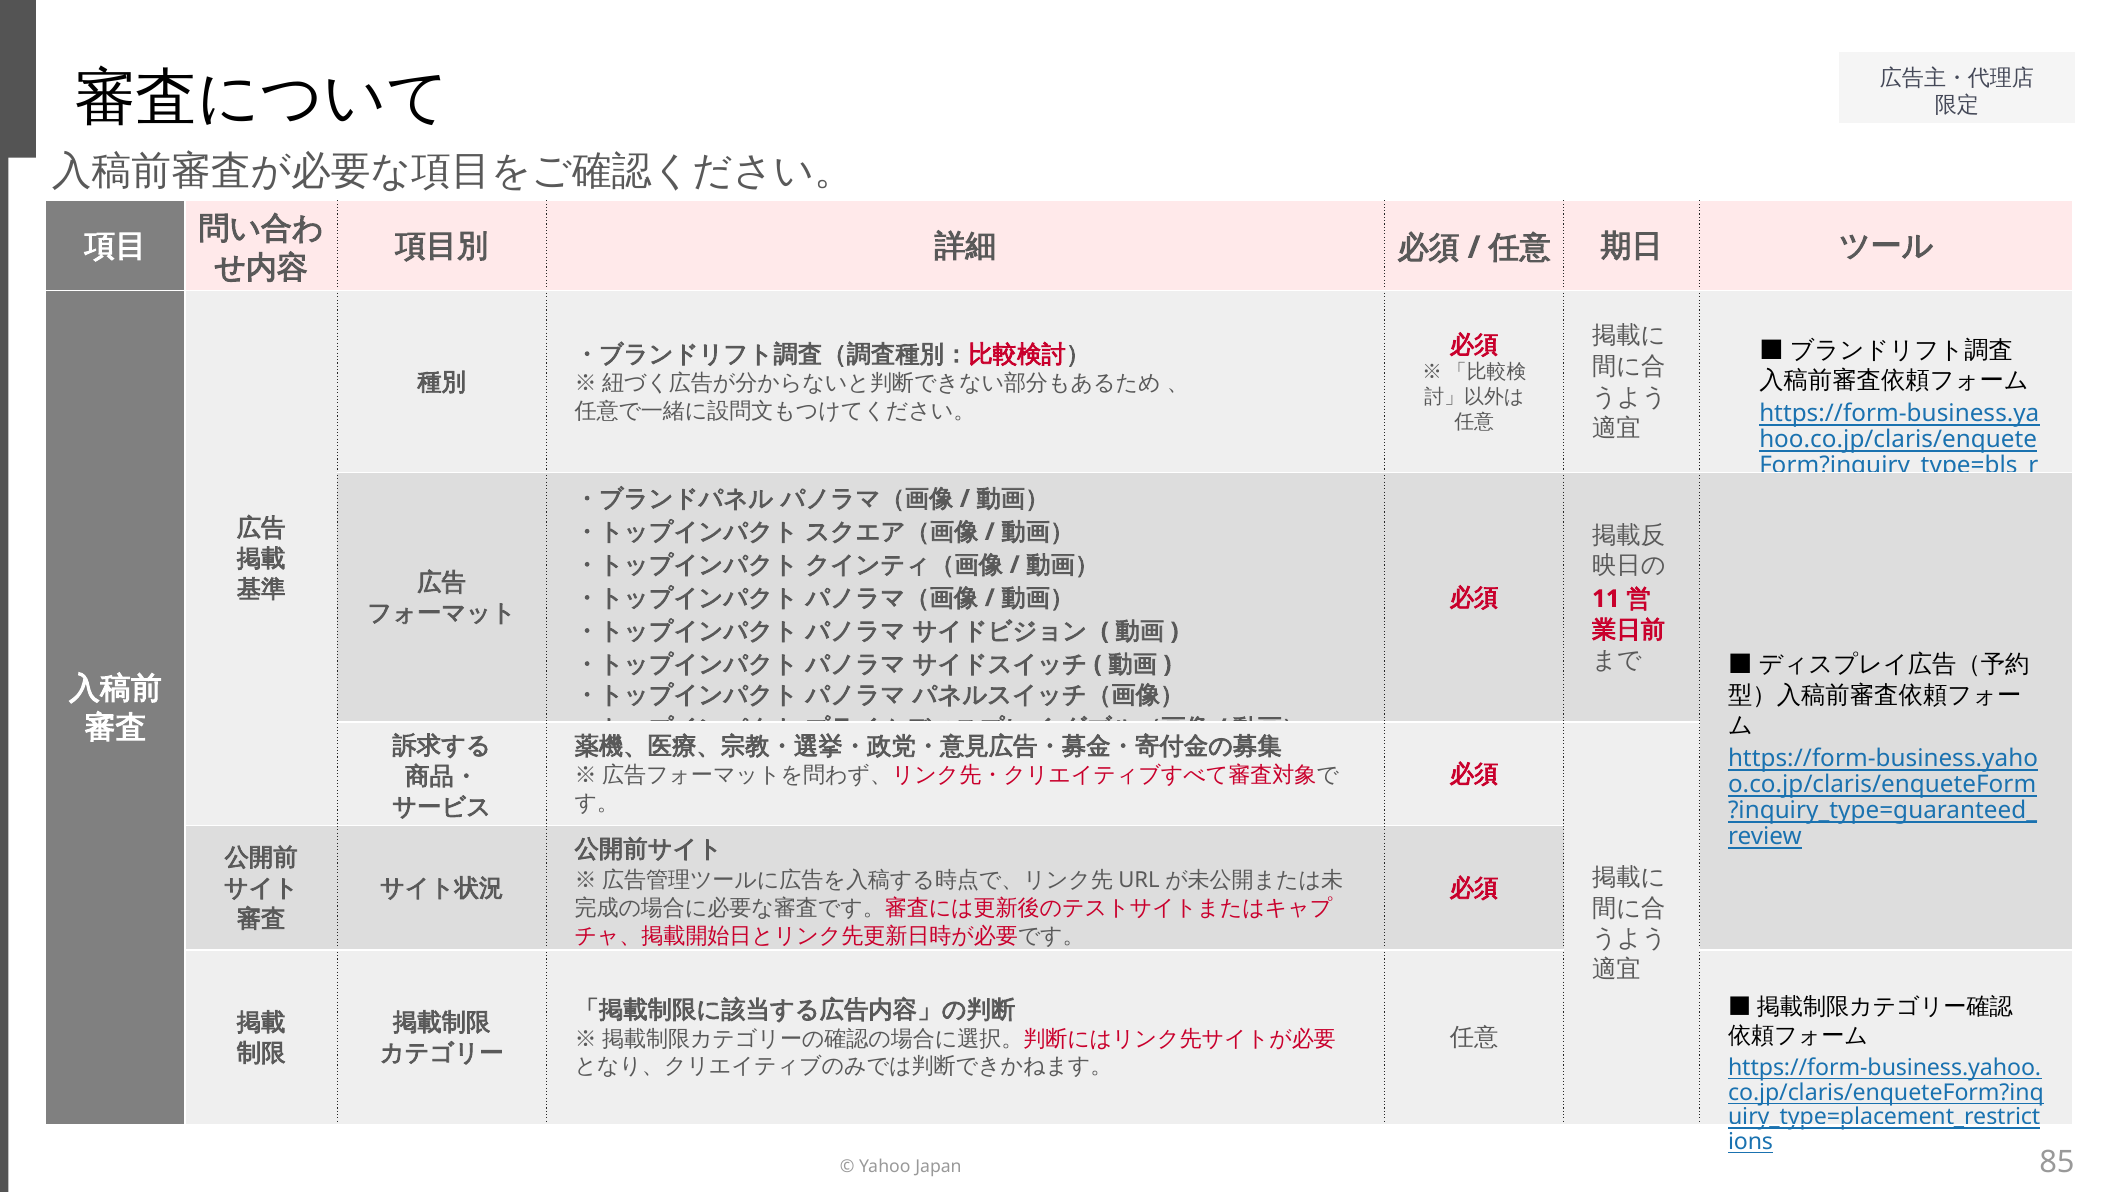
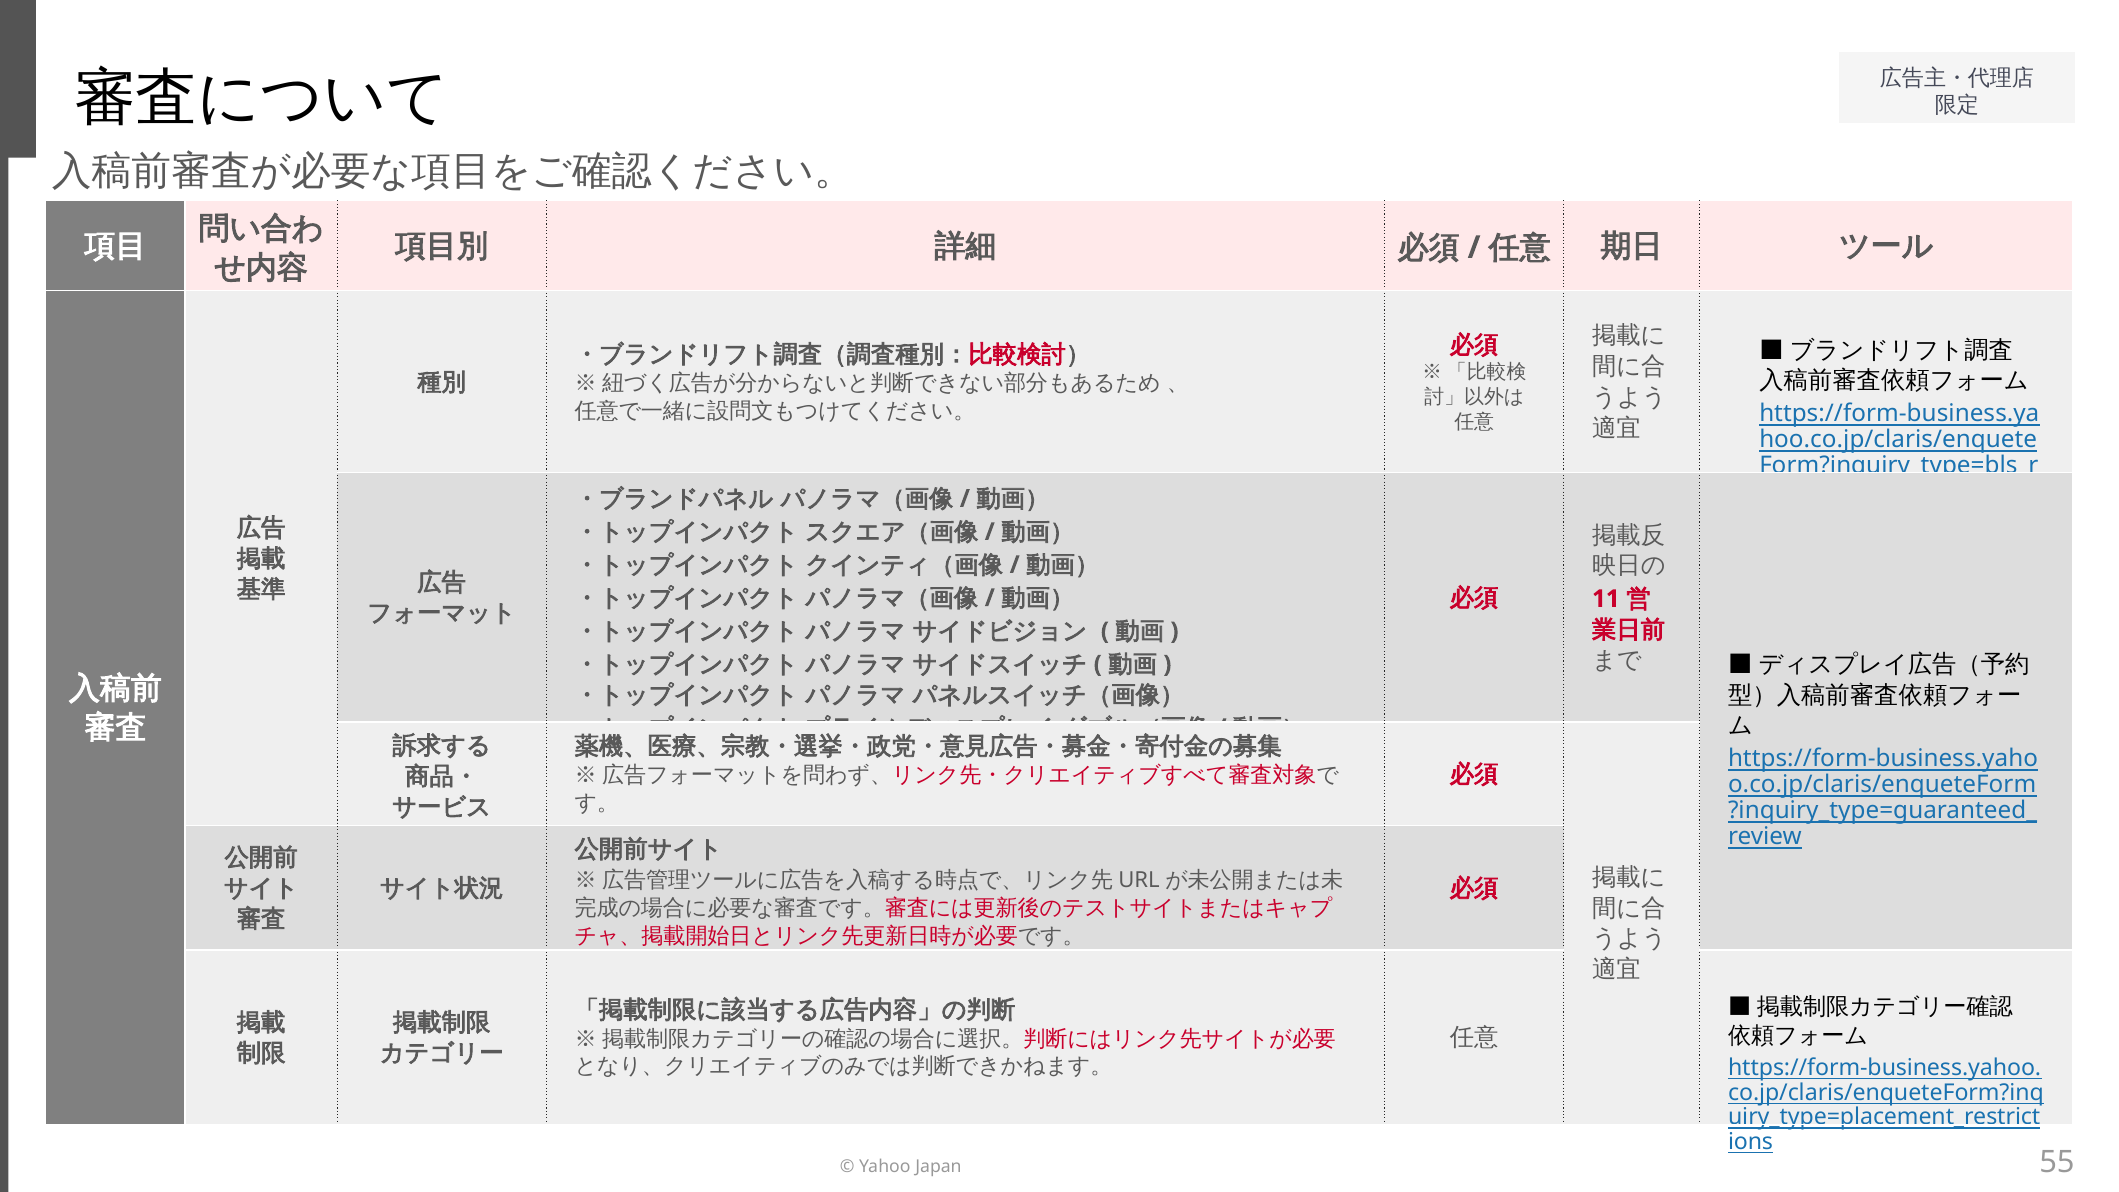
85: 85 -> 55 (2057, 1163)
